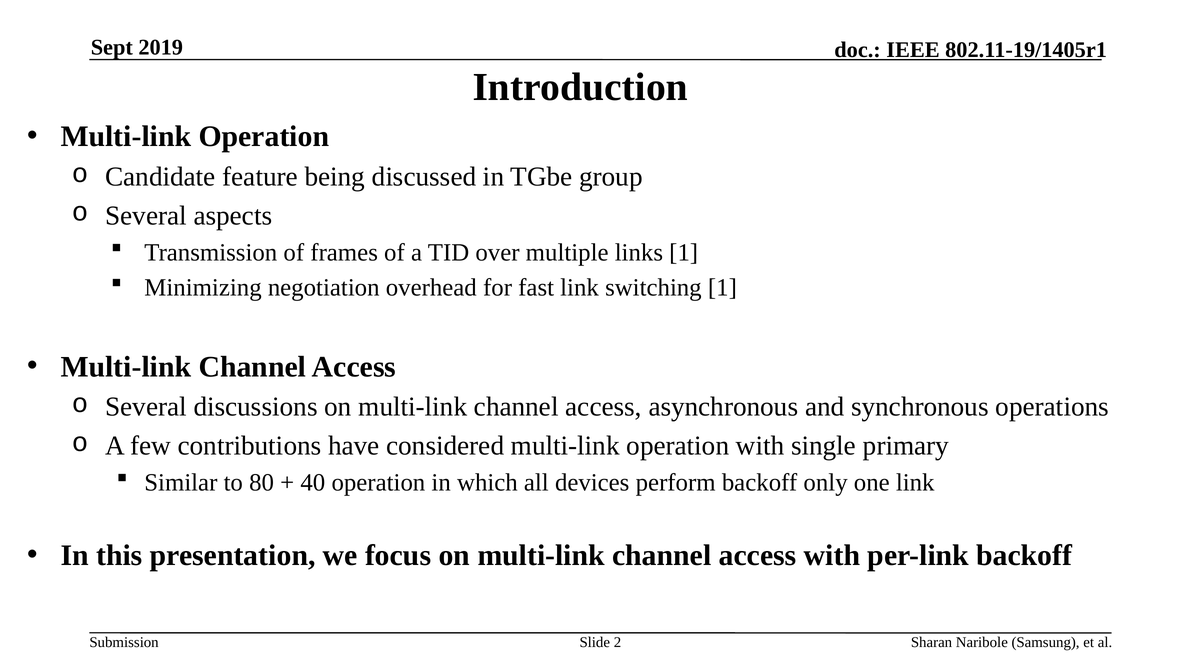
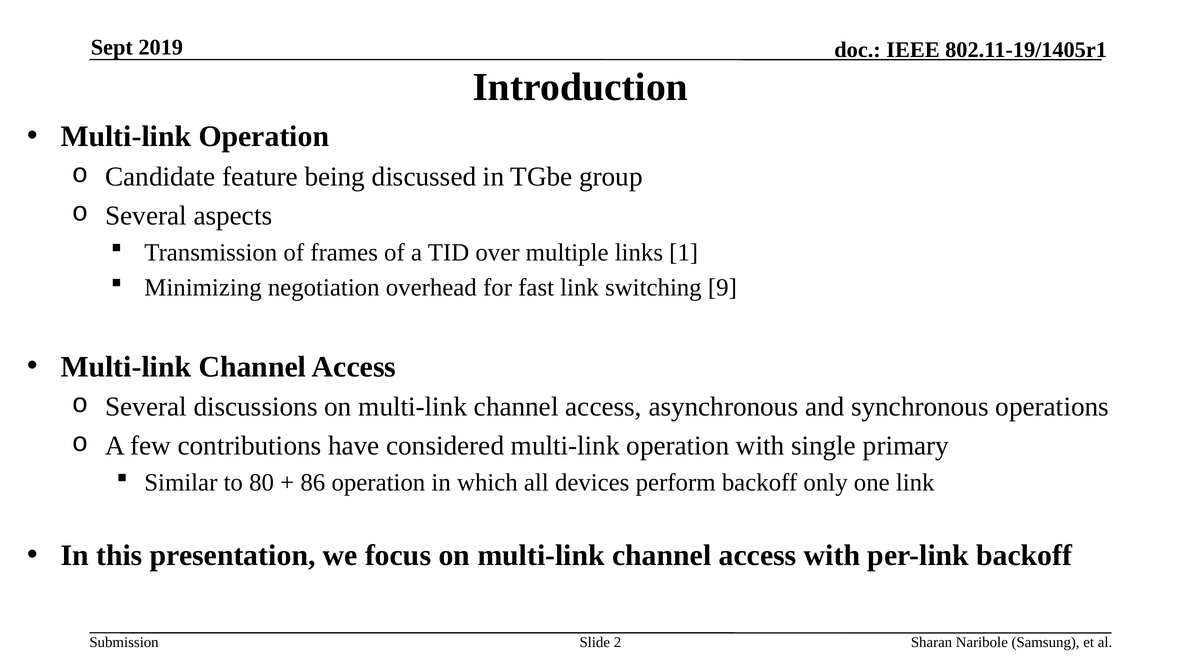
switching 1: 1 -> 9 (722, 288)
40: 40 -> 86 (313, 483)
